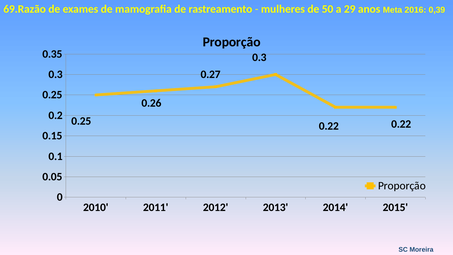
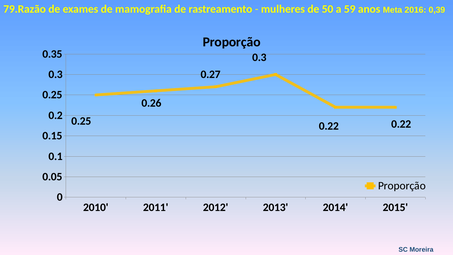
69.Razão: 69.Razão -> 79.Razão (25, 9)
29: 29 -> 59 (350, 9)
